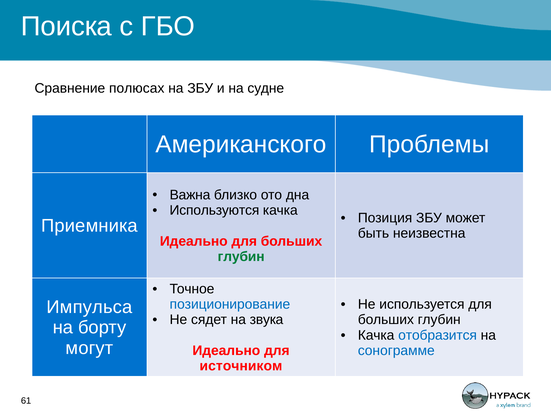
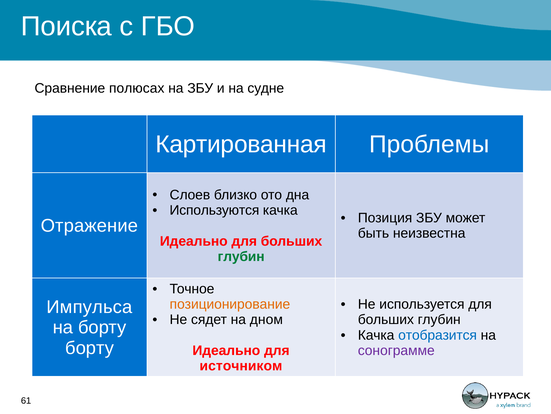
Американского: Американского -> Картированная (241, 144)
Важна: Важна -> Слоев (190, 194)
Приемника: Приемника -> Отражение (89, 225)
позиционирование colour: blue -> orange (230, 304)
звука: звука -> дном (266, 319)
могут: могут -> борту (90, 347)
сонограмме colour: blue -> purple (396, 350)
